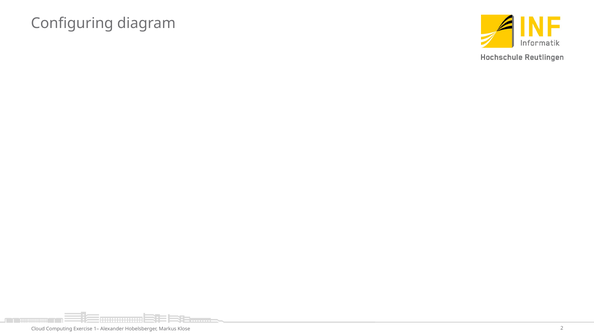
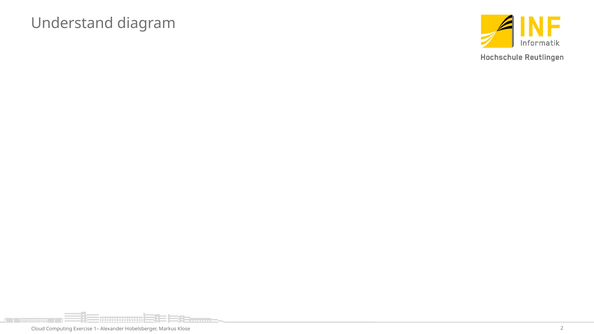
Configuring: Configuring -> Understand (72, 23)
